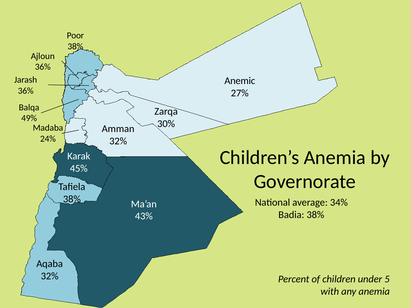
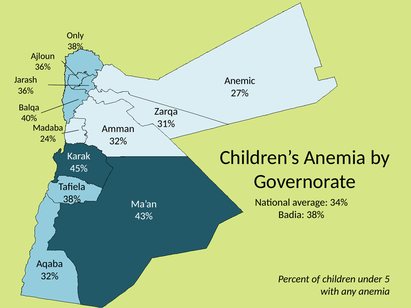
Poor: Poor -> Only (75, 36)
49%: 49% -> 40% (29, 118)
30%: 30% -> 31% (166, 124)
